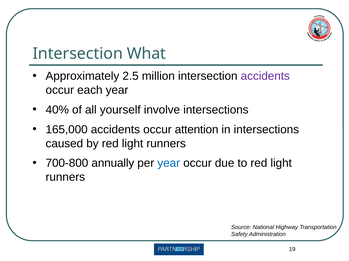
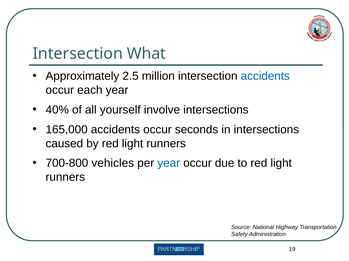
accidents colour: purple -> blue (265, 76)
attention: attention -> seconds (197, 130)
annually: annually -> vehicles (113, 164)
